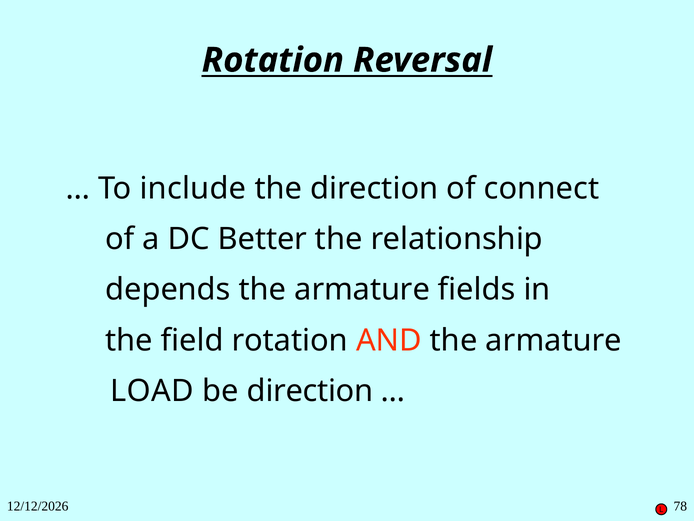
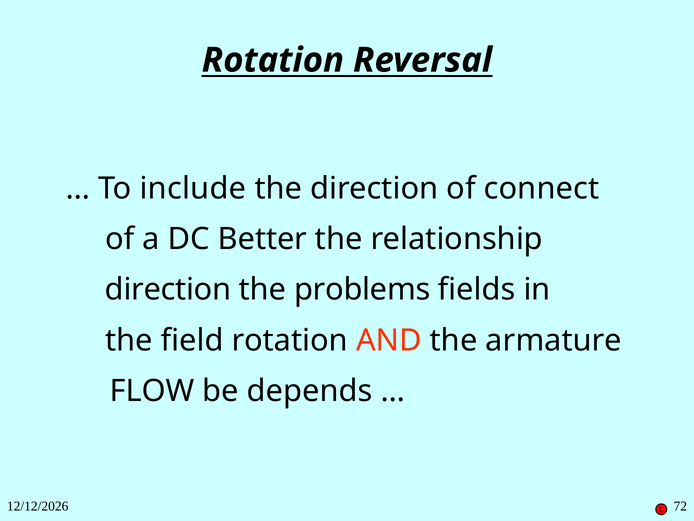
depends: depends -> direction (168, 290)
armature: armature -> problems (362, 290)
LOAD: LOAD -> FLOW (152, 391)
be direction: direction -> depends (310, 391)
78: 78 -> 72 (680, 506)
